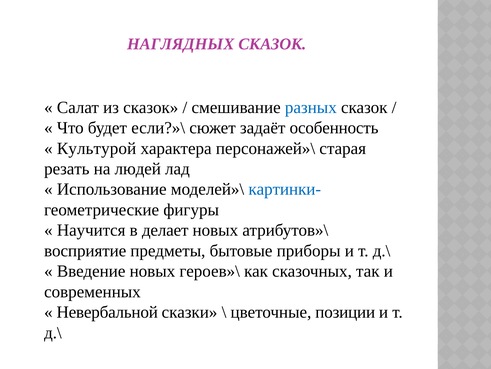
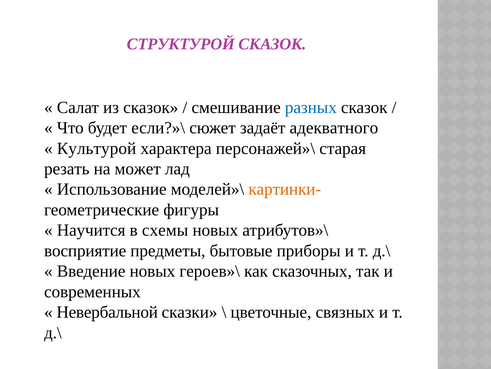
НАГЛЯДНЫХ: НАГЛЯДНЫХ -> СТРУКТУРОЙ (181, 44)
особенность: особенность -> адекватного (334, 128)
людей: людей -> может (138, 169)
картинки- colour: blue -> orange (285, 189)
делает: делает -> схемы (165, 230)
позиции: позиции -> связных (345, 312)
